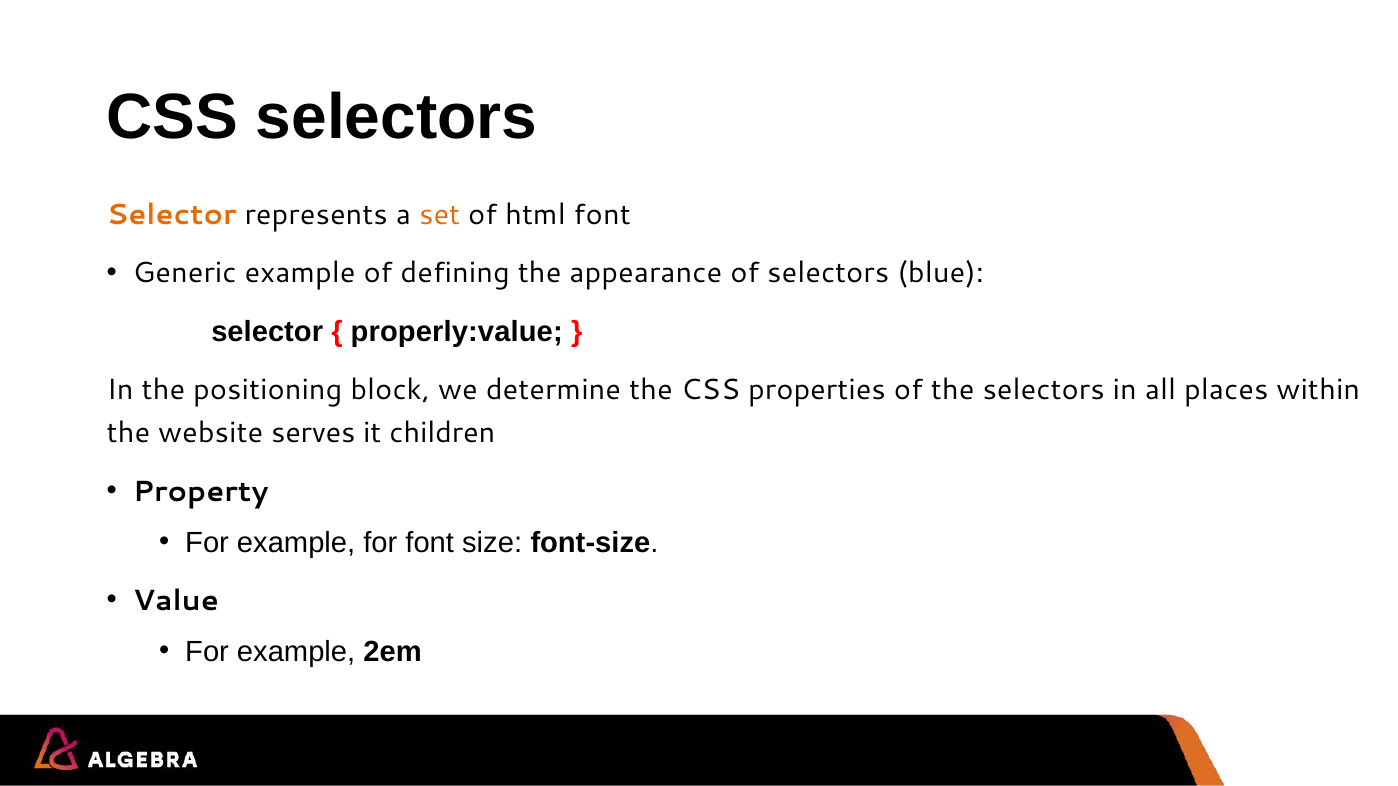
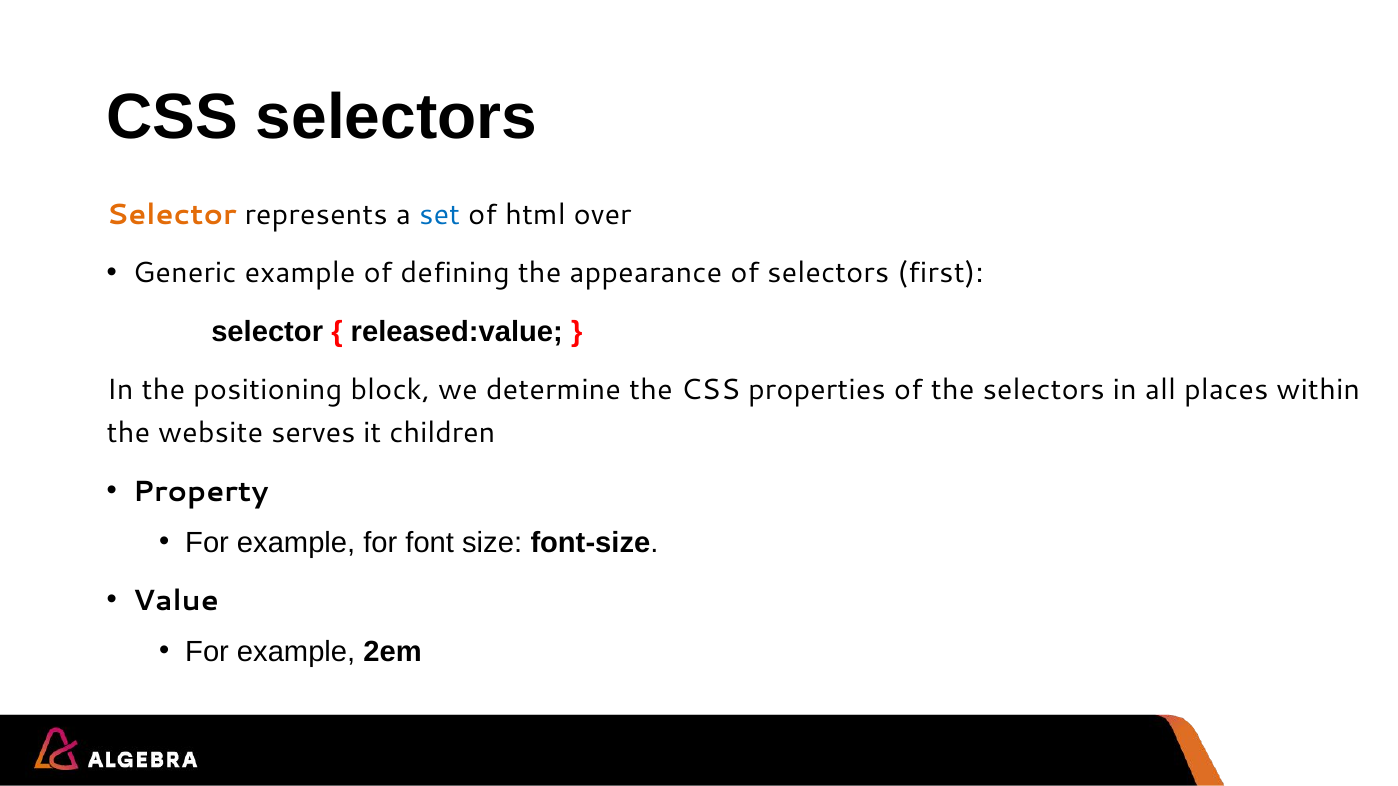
set colour: orange -> blue (440, 215)
html font: font -> over (603, 215)
blue: blue -> first (941, 273)
properly:value: properly:value -> released:value (457, 332)
